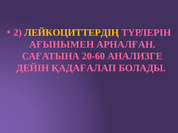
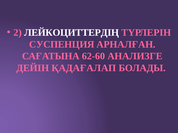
ЛЕЙКОЦИТТЕРДІҢ colour: yellow -> white (72, 33)
АҒЫНЫМЕН: АҒЫНЫМЕН -> СУСПЕНЦИЯ (62, 44)
20-60: 20-60 -> 62-60 (93, 56)
